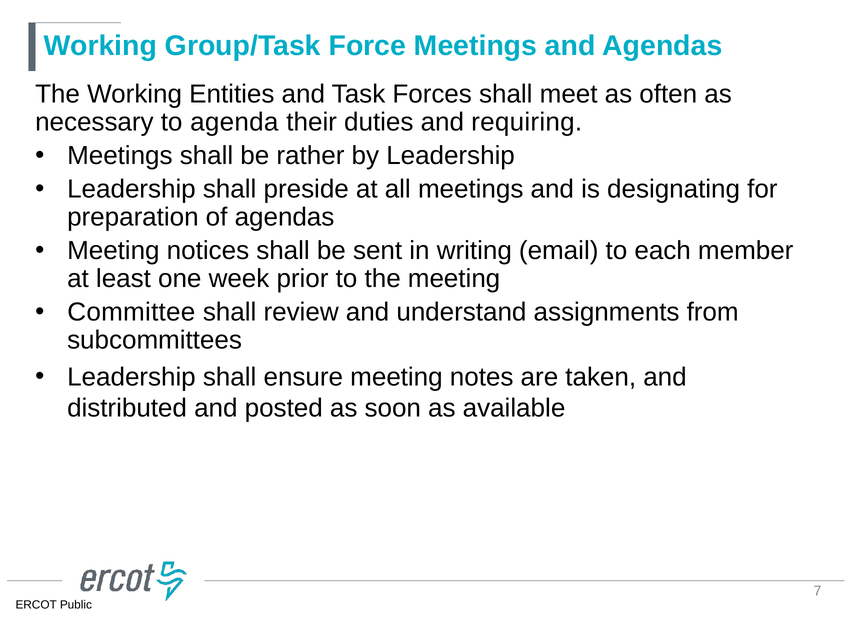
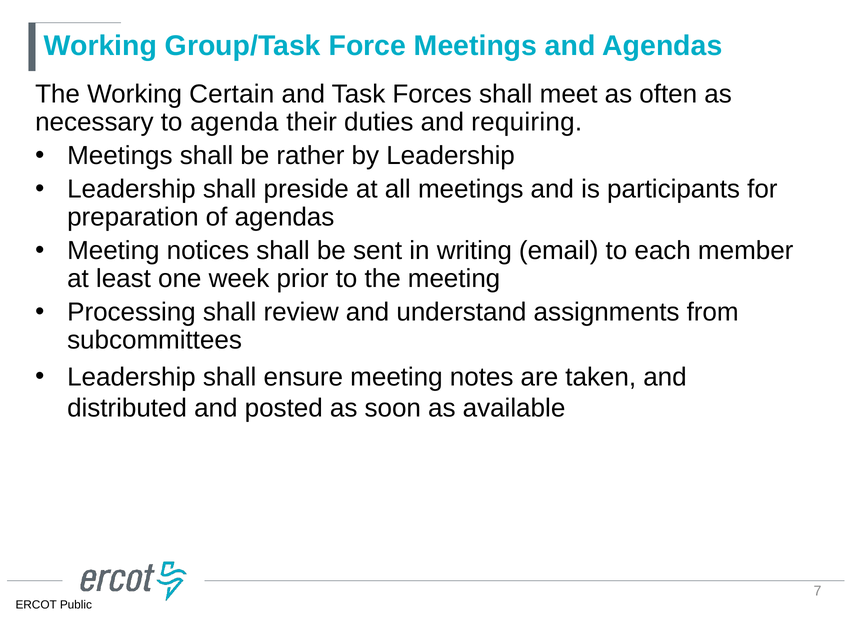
Entities: Entities -> Certain (232, 94)
designating: designating -> participants (674, 189)
Committee: Committee -> Processing (131, 312)
